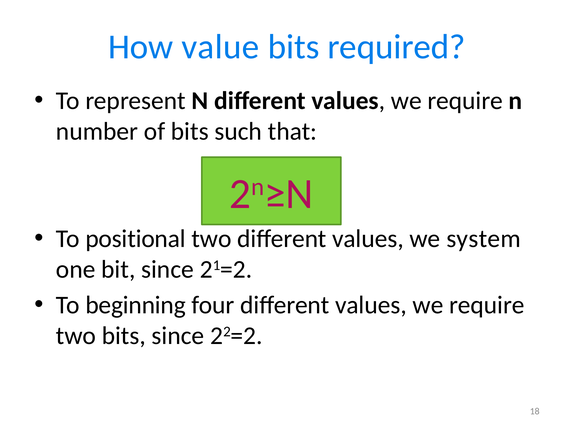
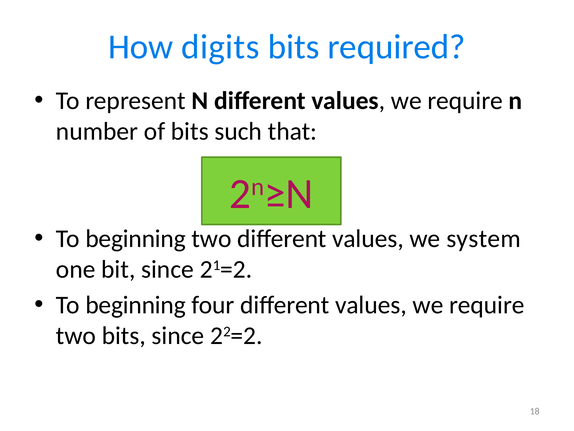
value: value -> digits (220, 47)
positional: positional -> beginning (136, 238)
